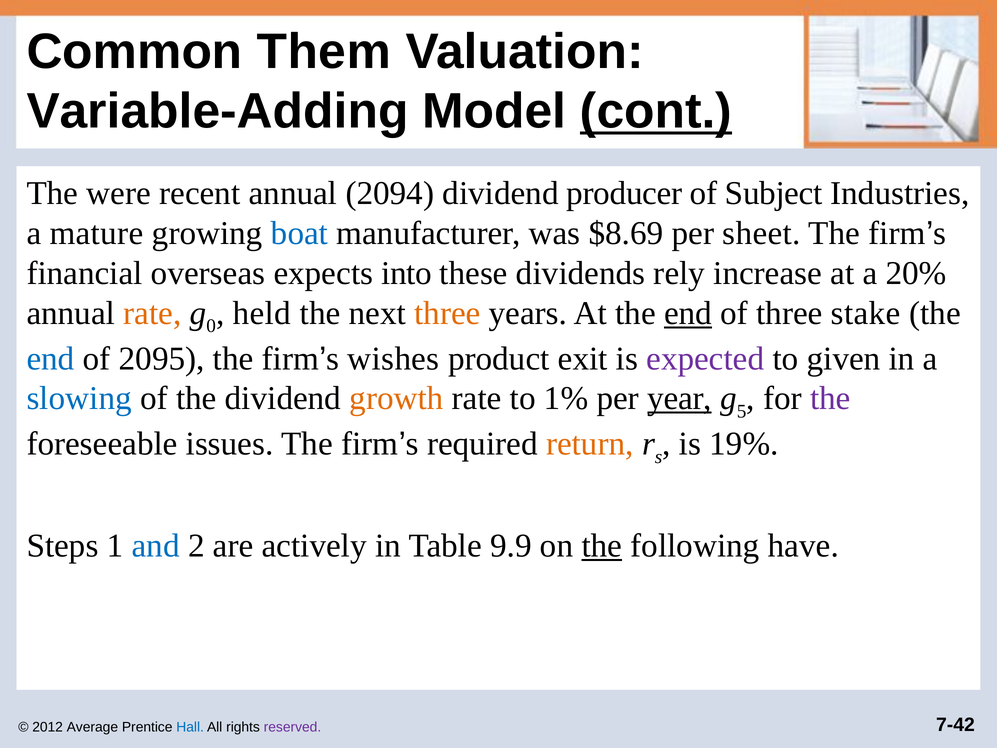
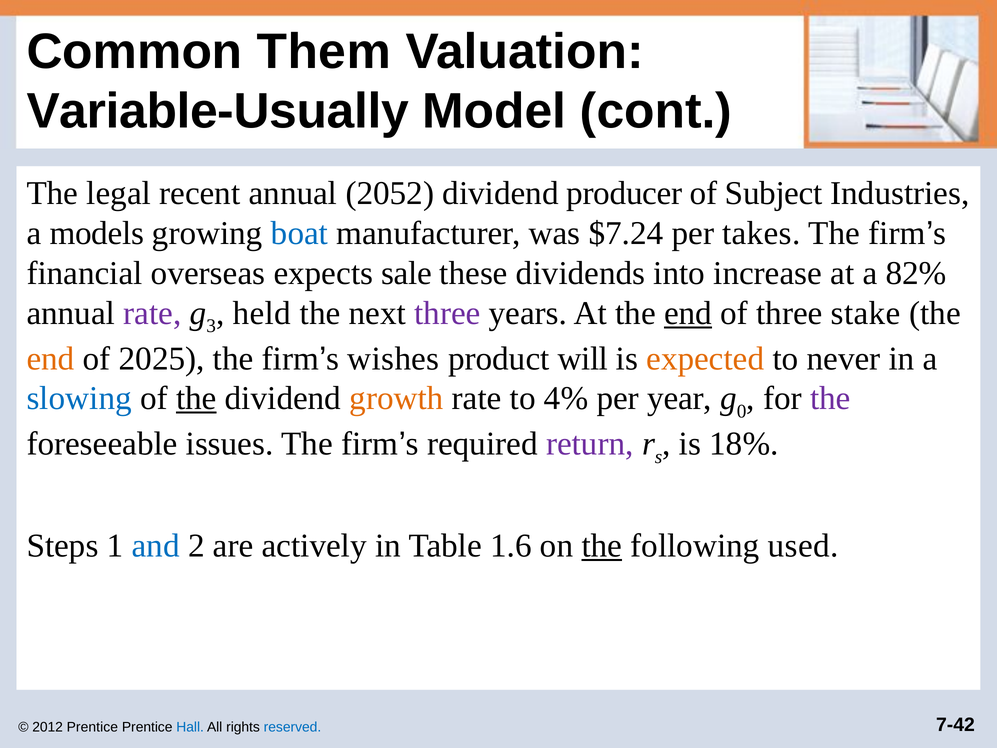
Variable-Adding: Variable-Adding -> Variable-Usually (218, 111)
cont underline: present -> none (656, 111)
were: were -> legal (119, 193)
2094: 2094 -> 2052 (390, 193)
mature: mature -> models (97, 233)
$8.69: $8.69 -> $7.24 (626, 233)
sheet: sheet -> takes (761, 233)
into: into -> sale (407, 273)
rely: rely -> into (679, 273)
20%: 20% -> 82% (916, 273)
rate colour: orange -> purple (152, 313)
0: 0 -> 3 (211, 326)
three colour: orange -> purple (447, 313)
end colour: blue -> orange (51, 358)
2095: 2095 -> 2025 (162, 358)
exit: exit -> will (583, 358)
expected colour: purple -> orange (705, 358)
given: given -> never (844, 358)
the underline: none -> present (196, 398)
1%: 1% -> 4% (566, 398)
year underline: present -> none (679, 398)
5: 5 -> 0 (742, 411)
return colour: orange -> purple (590, 444)
19%: 19% -> 18% (744, 444)
9.9: 9.9 -> 1.6 (511, 546)
have: have -> used (803, 546)
2012 Average: Average -> Prentice (92, 727)
reserved colour: purple -> blue (292, 727)
